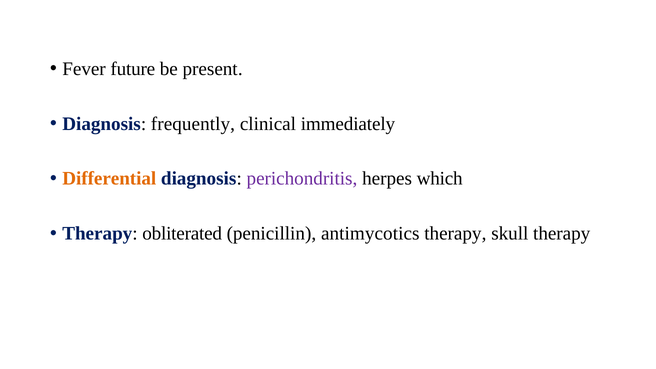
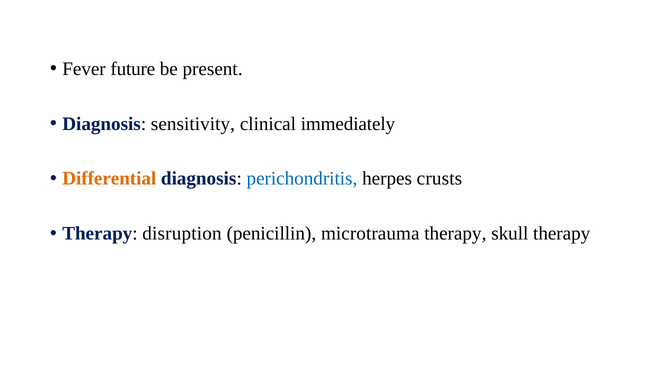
frequently: frequently -> sensitivity (193, 124)
perichondritis colour: purple -> blue (302, 179)
which: which -> crusts (439, 179)
obliterated: obliterated -> disruption (182, 234)
antimycotics: antimycotics -> microtrauma (370, 234)
